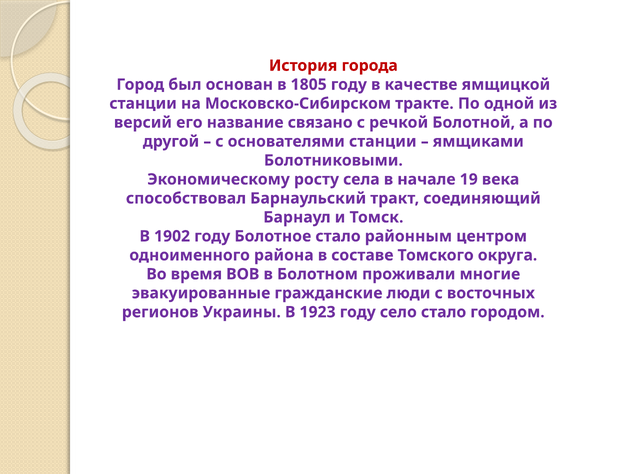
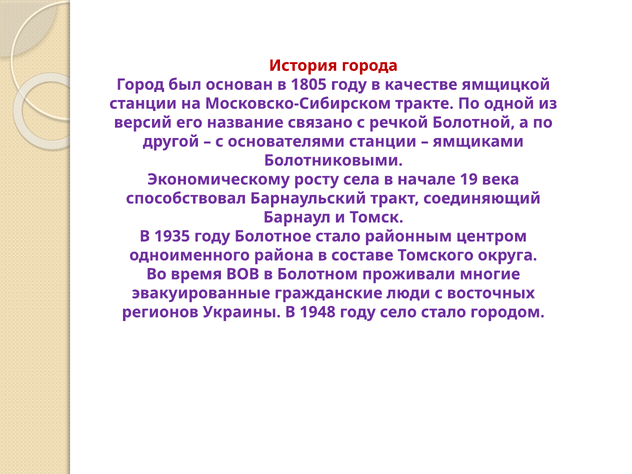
1902: 1902 -> 1935 (172, 236)
1923: 1923 -> 1948 (318, 312)
